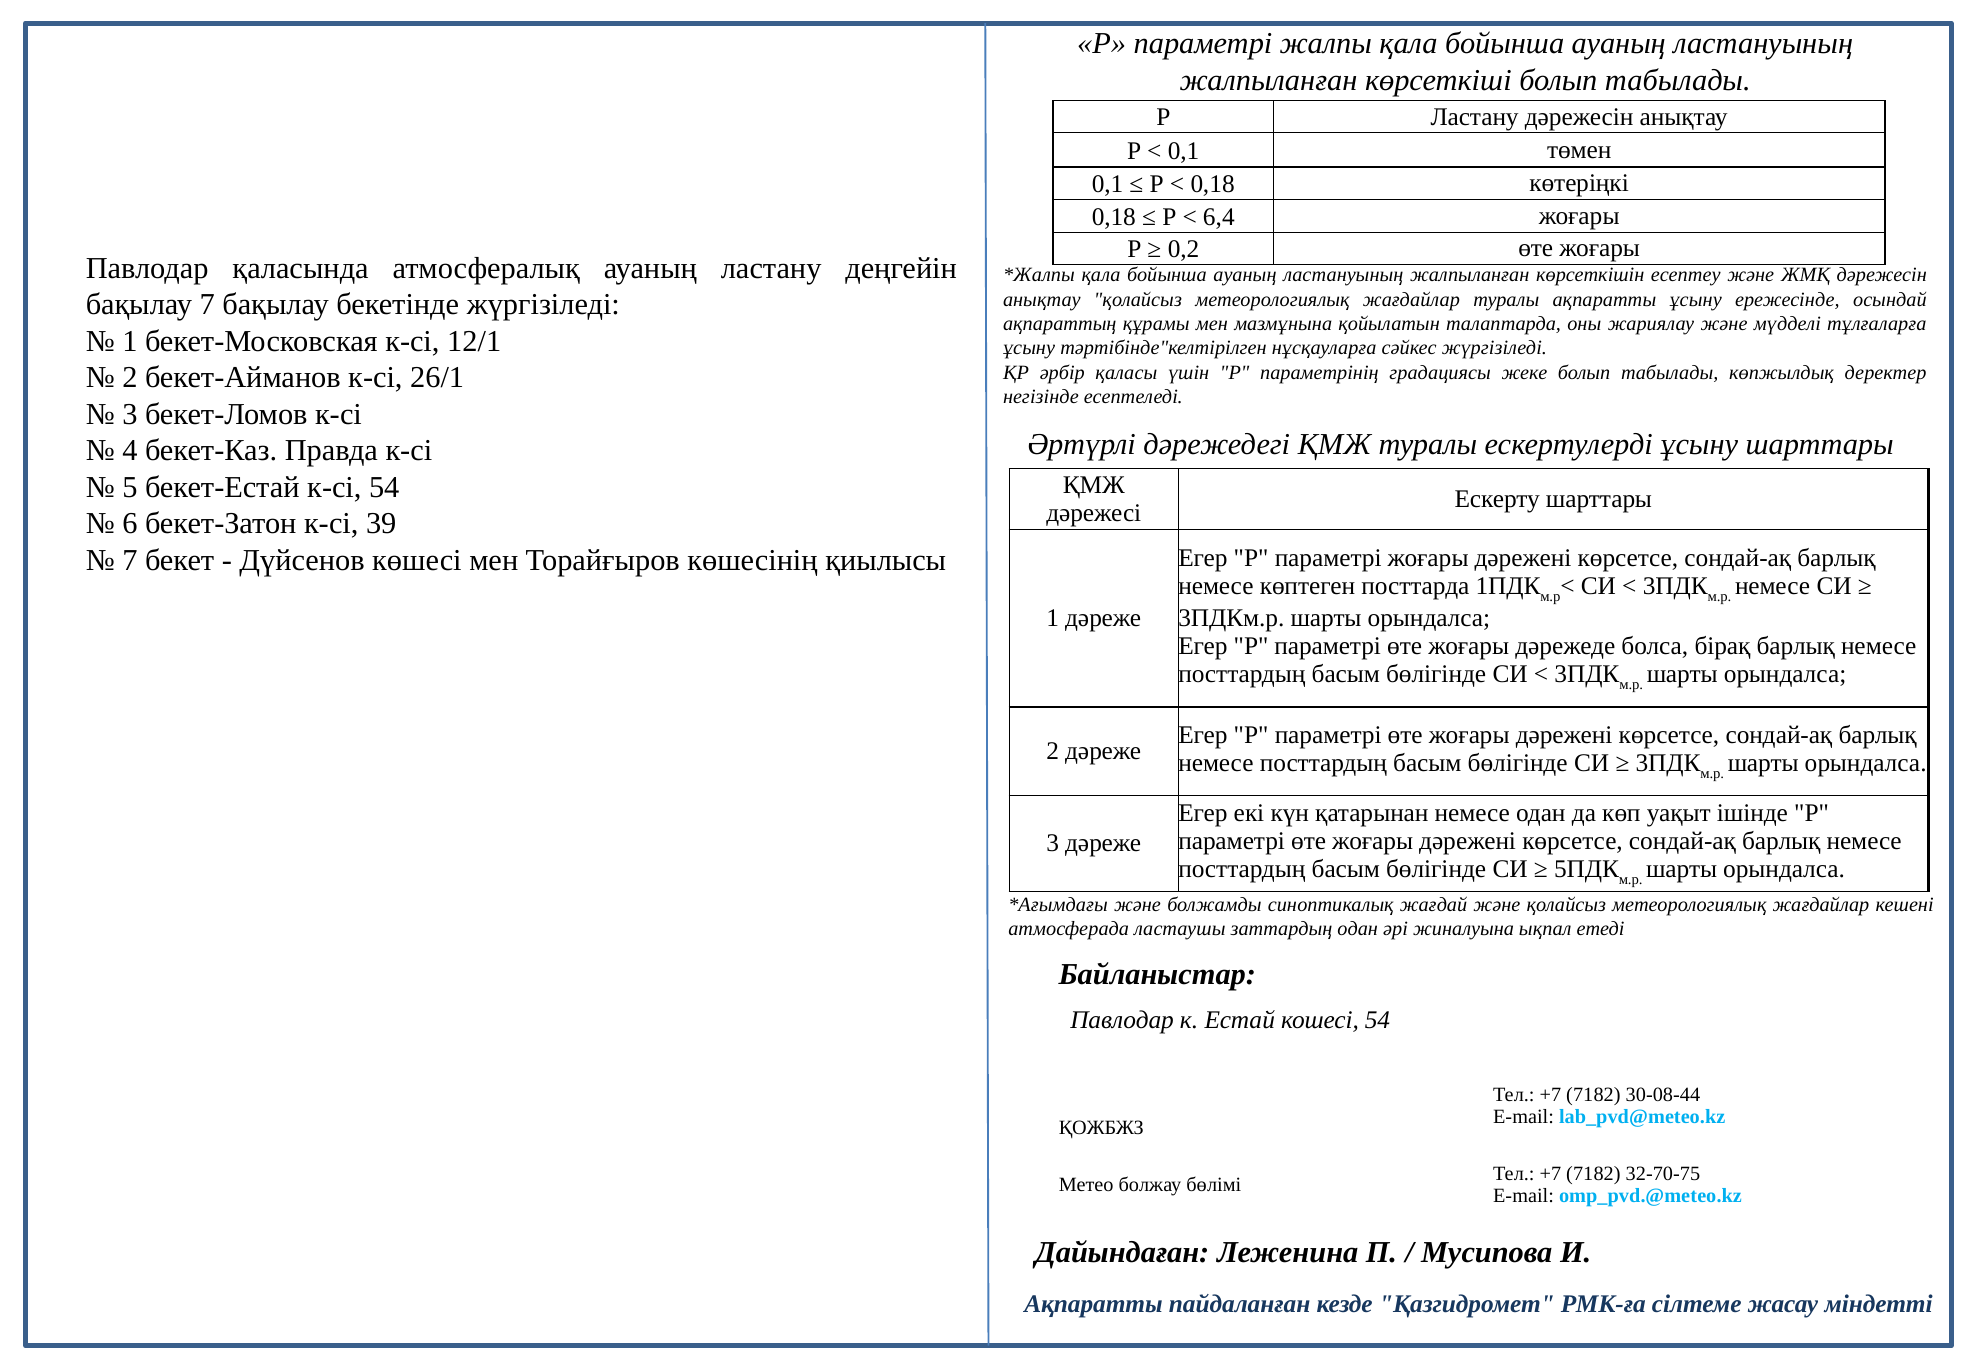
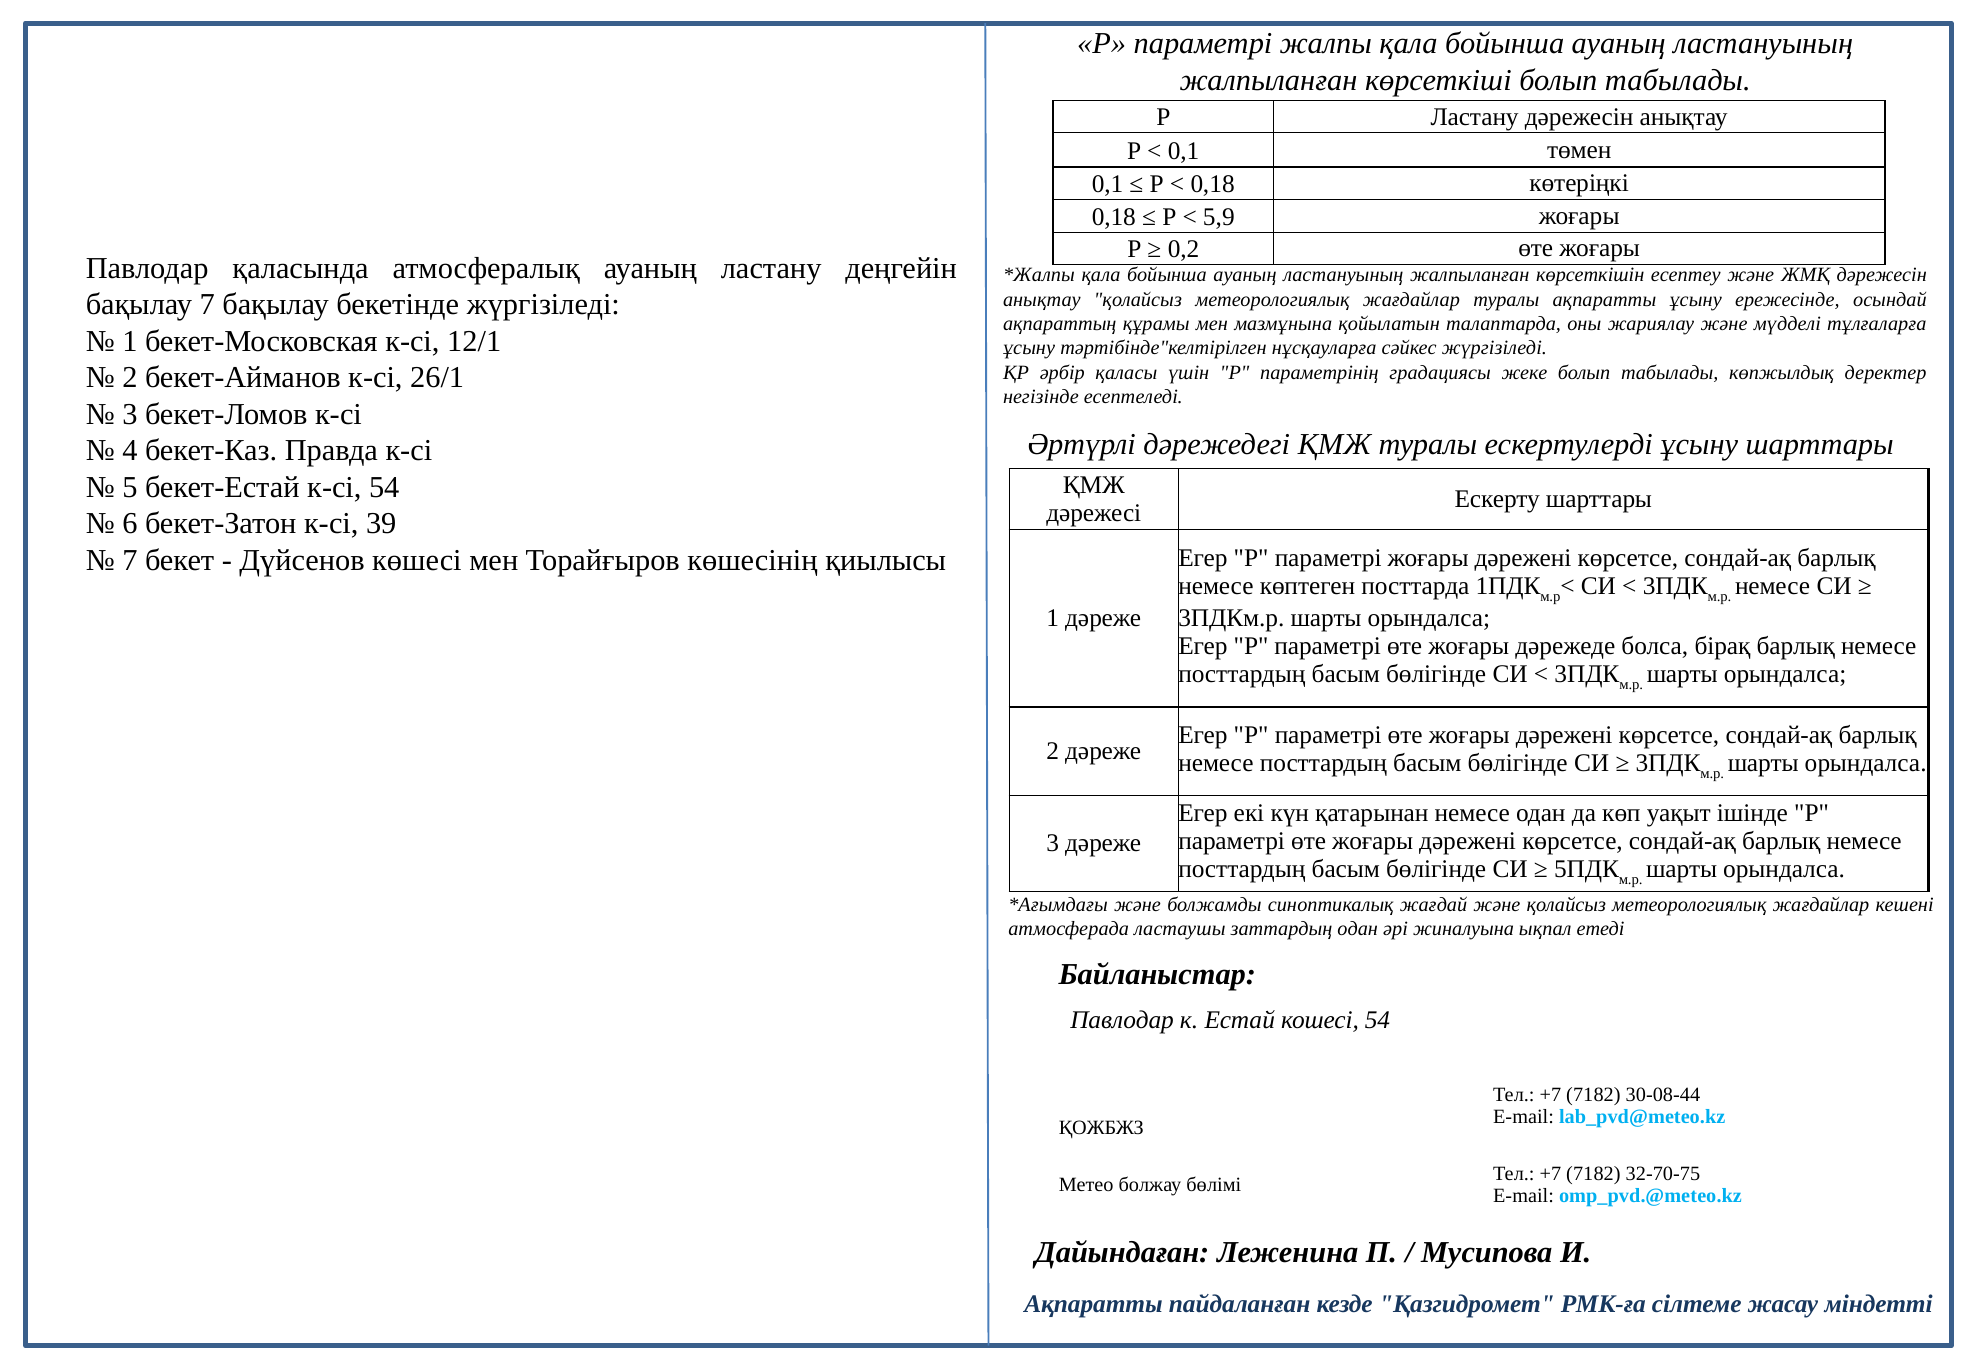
6,4: 6,4 -> 5,9 (1219, 217)
